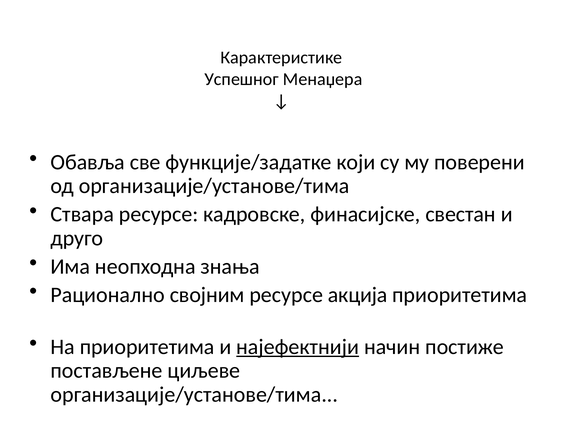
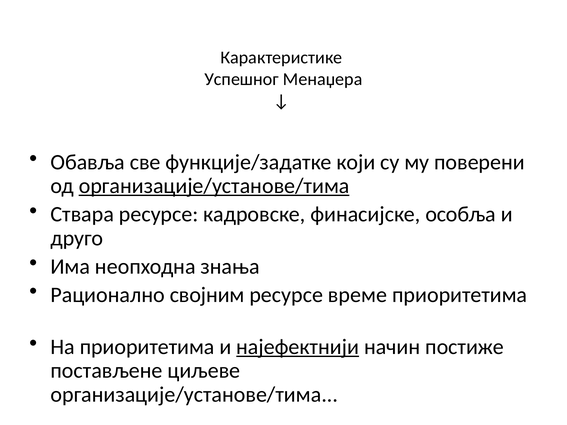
организације/установе/тима underline: none -> present (214, 186)
свестан: свестан -> особља (461, 214)
акција: акција -> време (358, 295)
